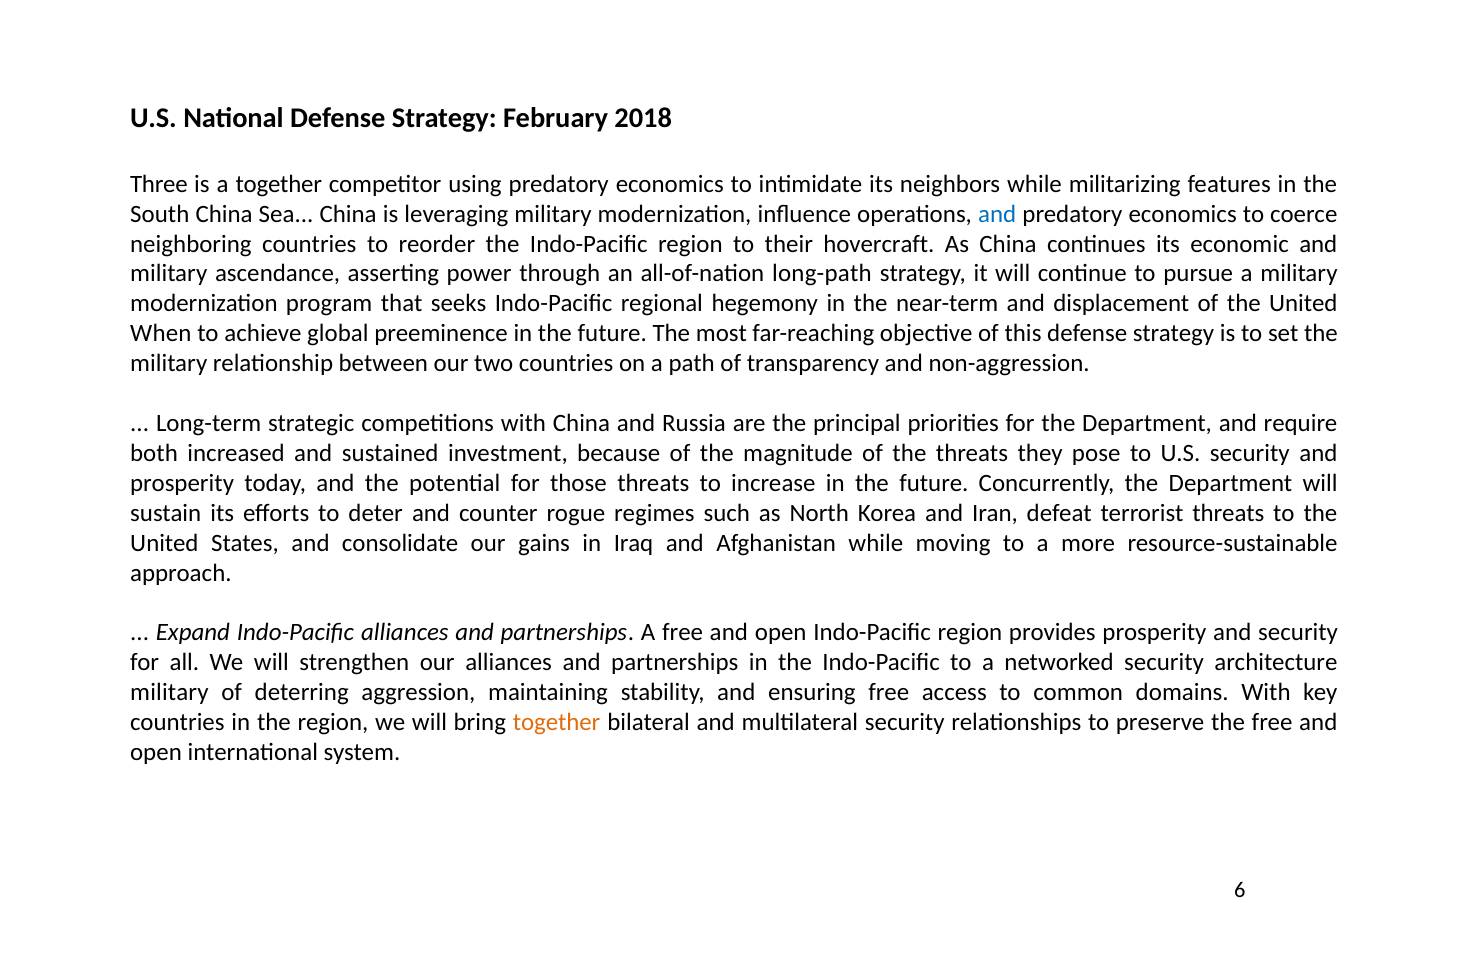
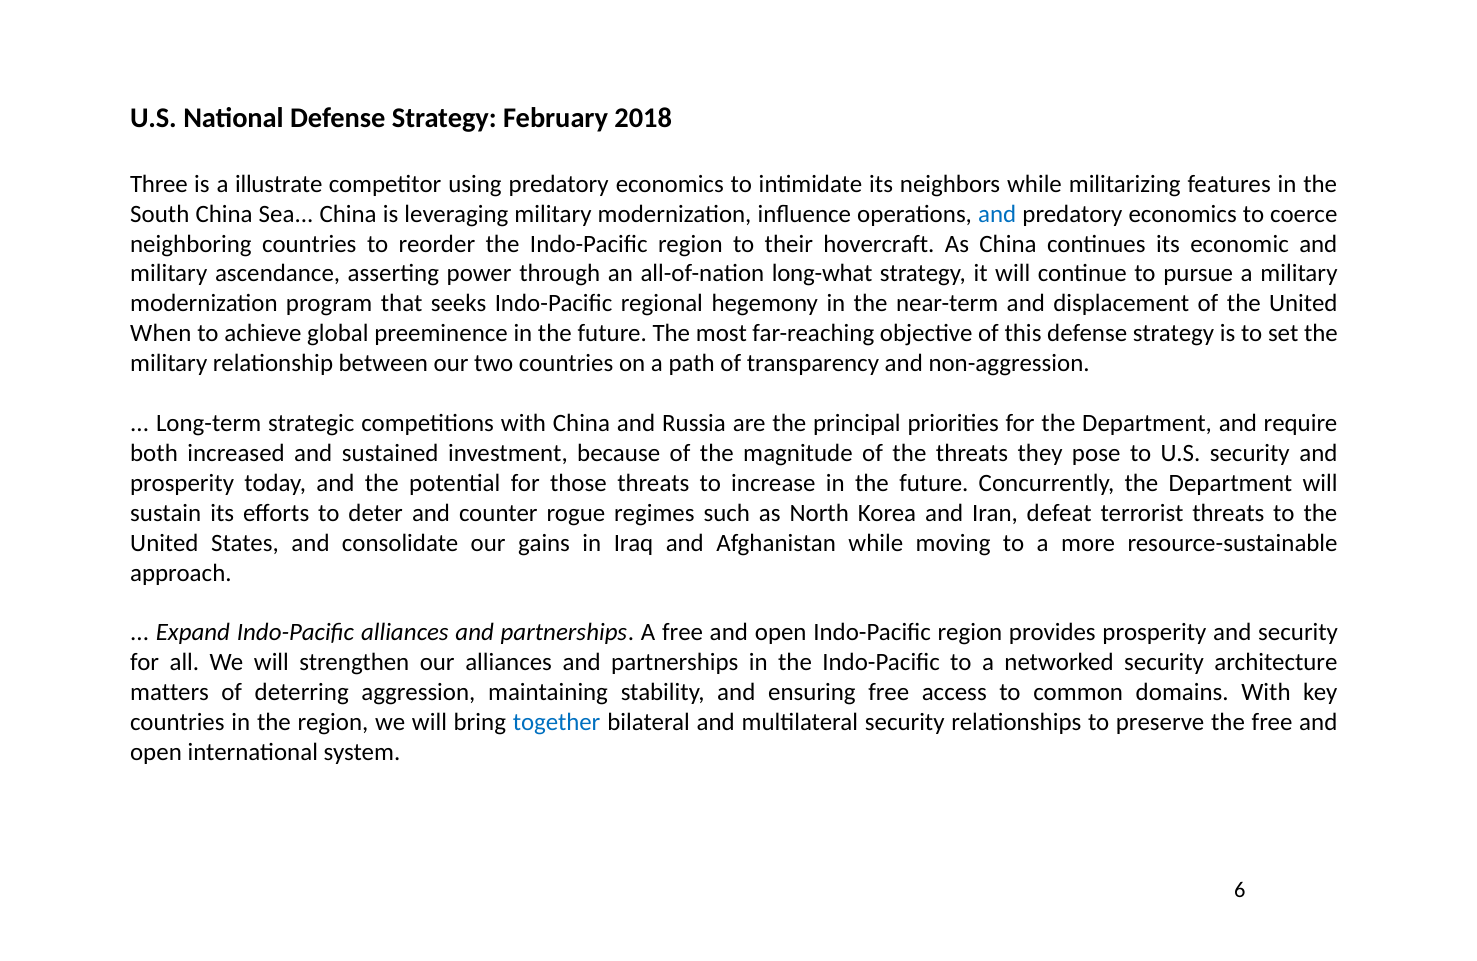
a together: together -> illustrate (279, 184)
long-path: long-path -> long-what (822, 274)
military: military -> matters (170, 692)
together colour: orange -> blue (557, 722)
